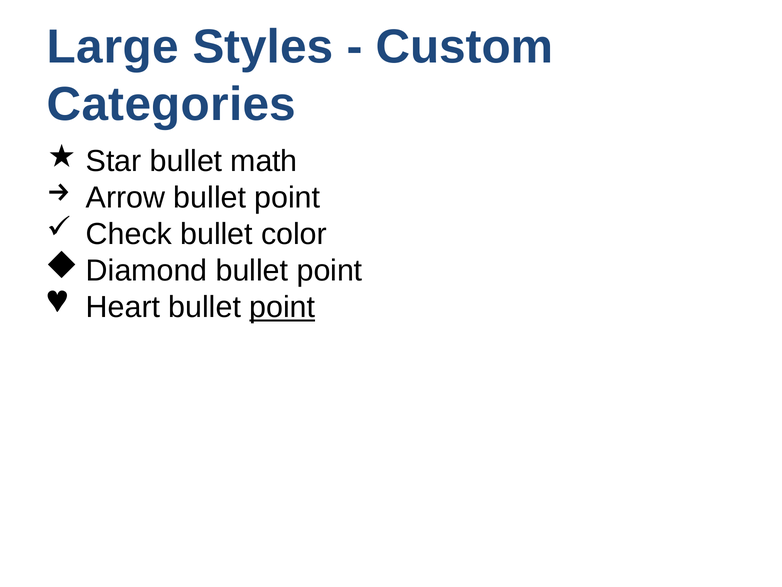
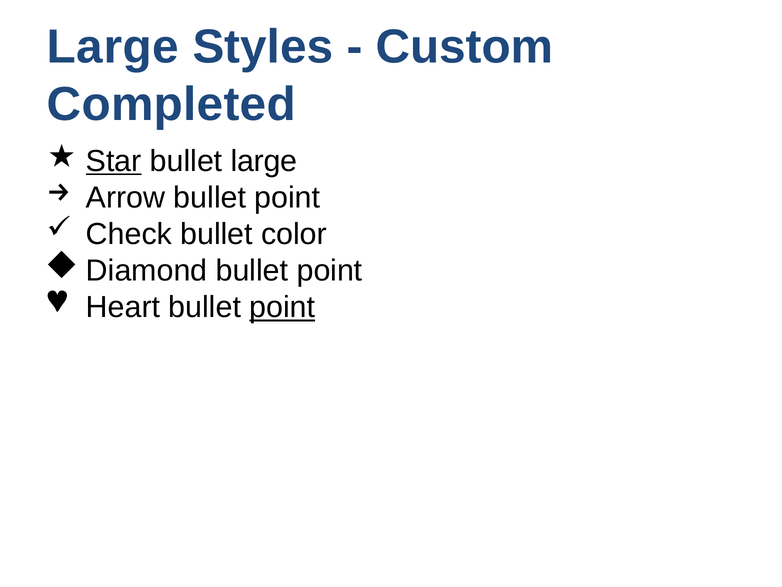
Categories: Categories -> Completed (171, 104)
Star underline: none -> present (114, 161)
bullet math: math -> large (264, 161)
